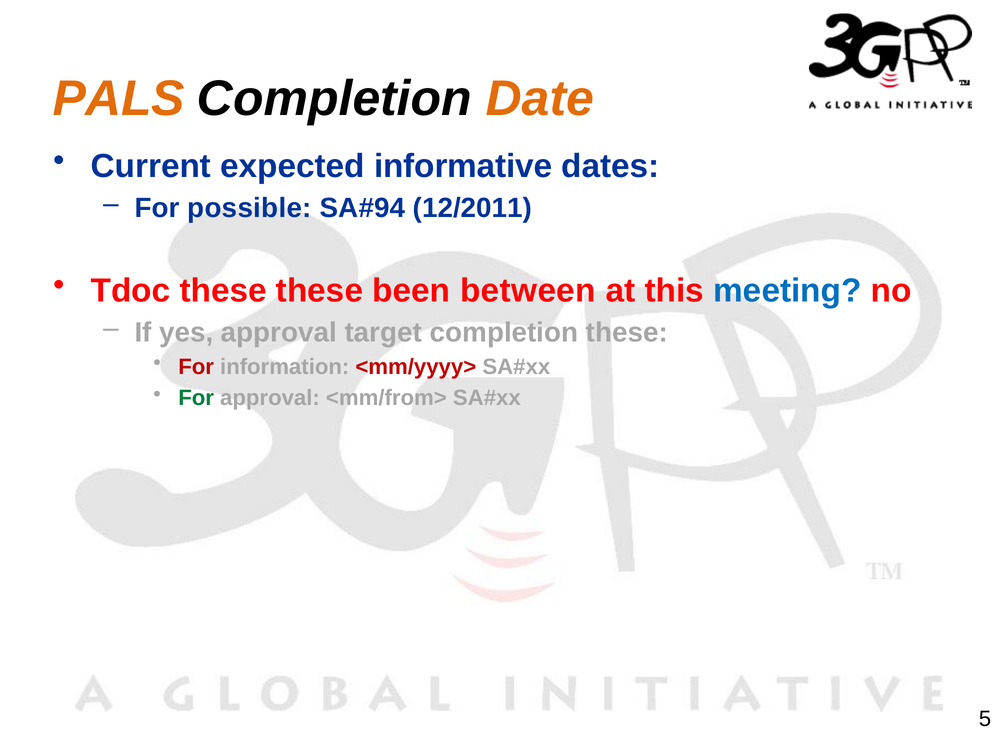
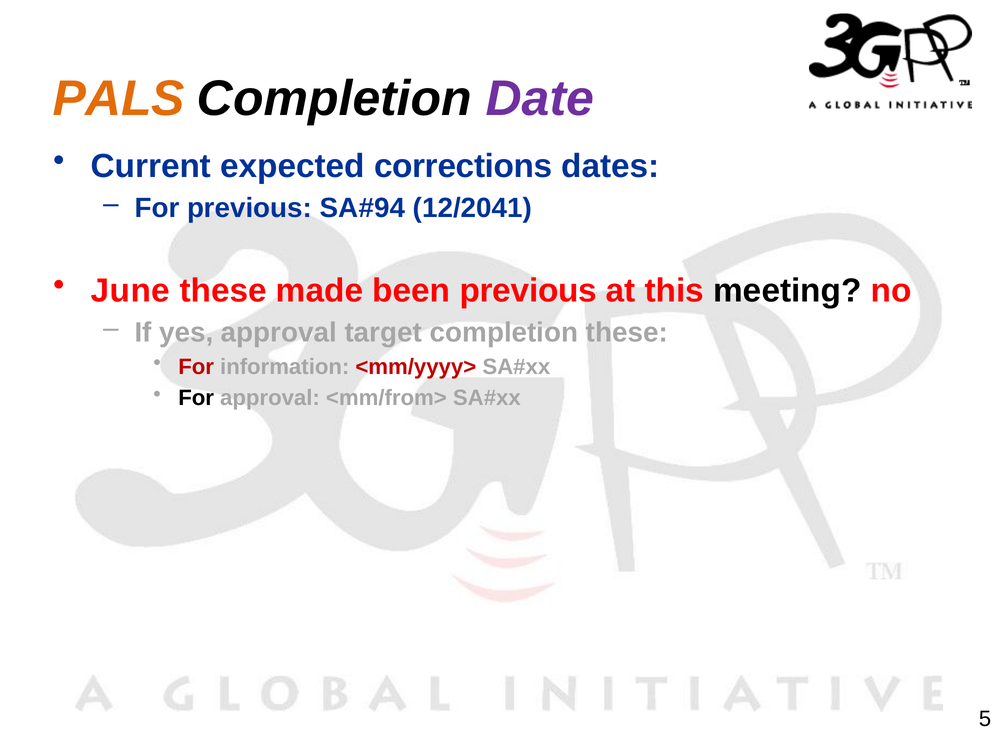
Date colour: orange -> purple (540, 98)
informative: informative -> corrections (463, 166)
For possible: possible -> previous (250, 208)
12/2011: 12/2011 -> 12/2041 (472, 208)
Tdoc: Tdoc -> June (130, 291)
these these: these -> made (320, 291)
been between: between -> previous (528, 291)
meeting colour: blue -> black (787, 291)
For colour: green -> black (196, 398)
